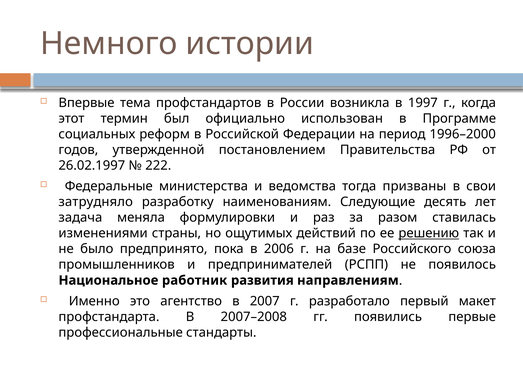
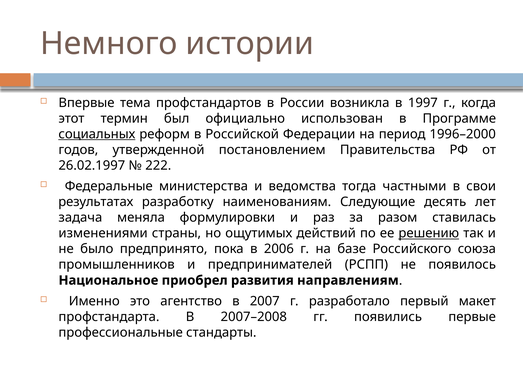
социальных underline: none -> present (97, 134)
призваны: призваны -> частными (414, 186)
затрудняло: затрудняло -> результатах (96, 202)
работник: работник -> приобрел (195, 281)
